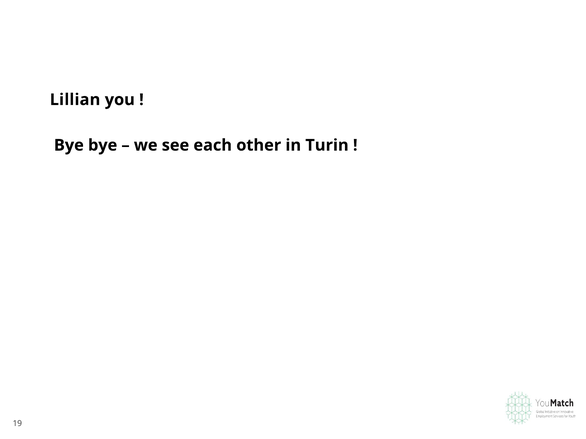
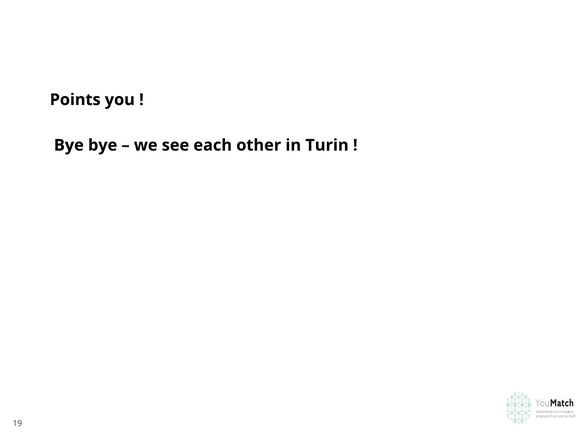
Lillian: Lillian -> Points (75, 100)
